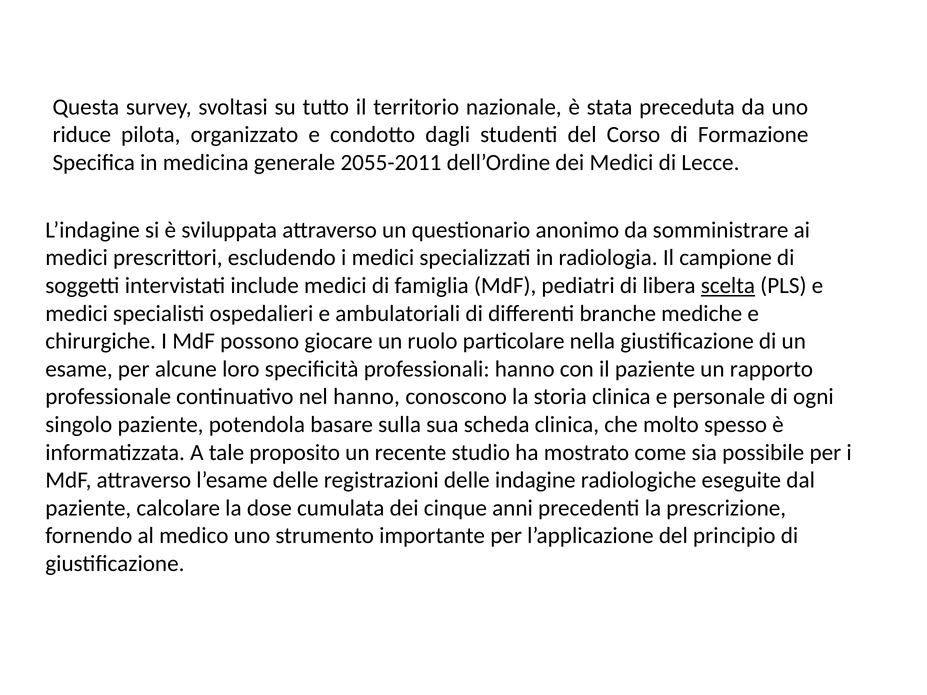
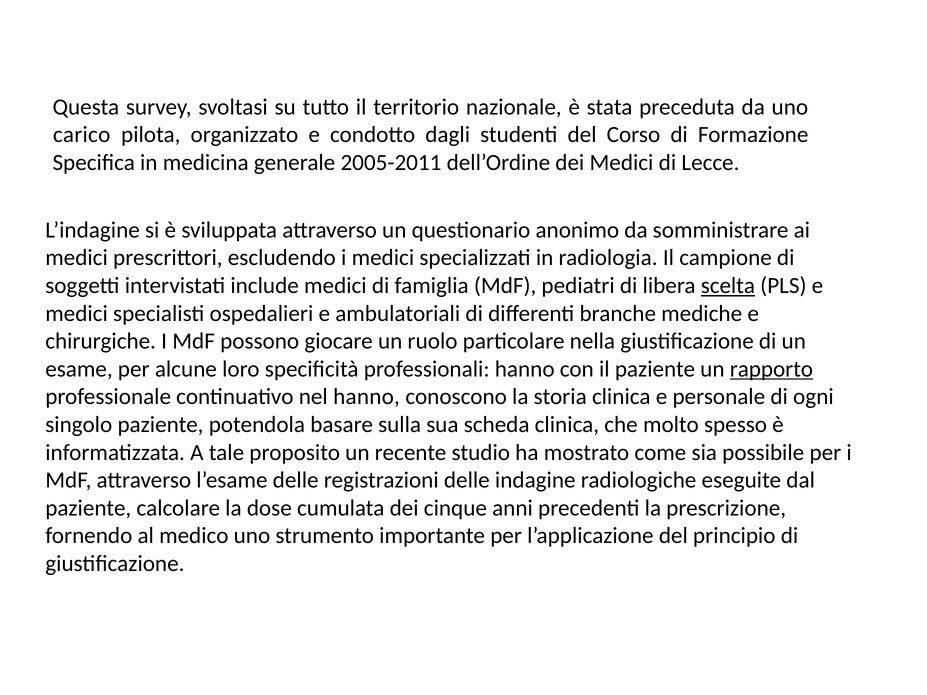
riduce: riduce -> carico (82, 135)
2055-2011: 2055-2011 -> 2005-2011 (391, 163)
rapporto underline: none -> present (771, 369)
